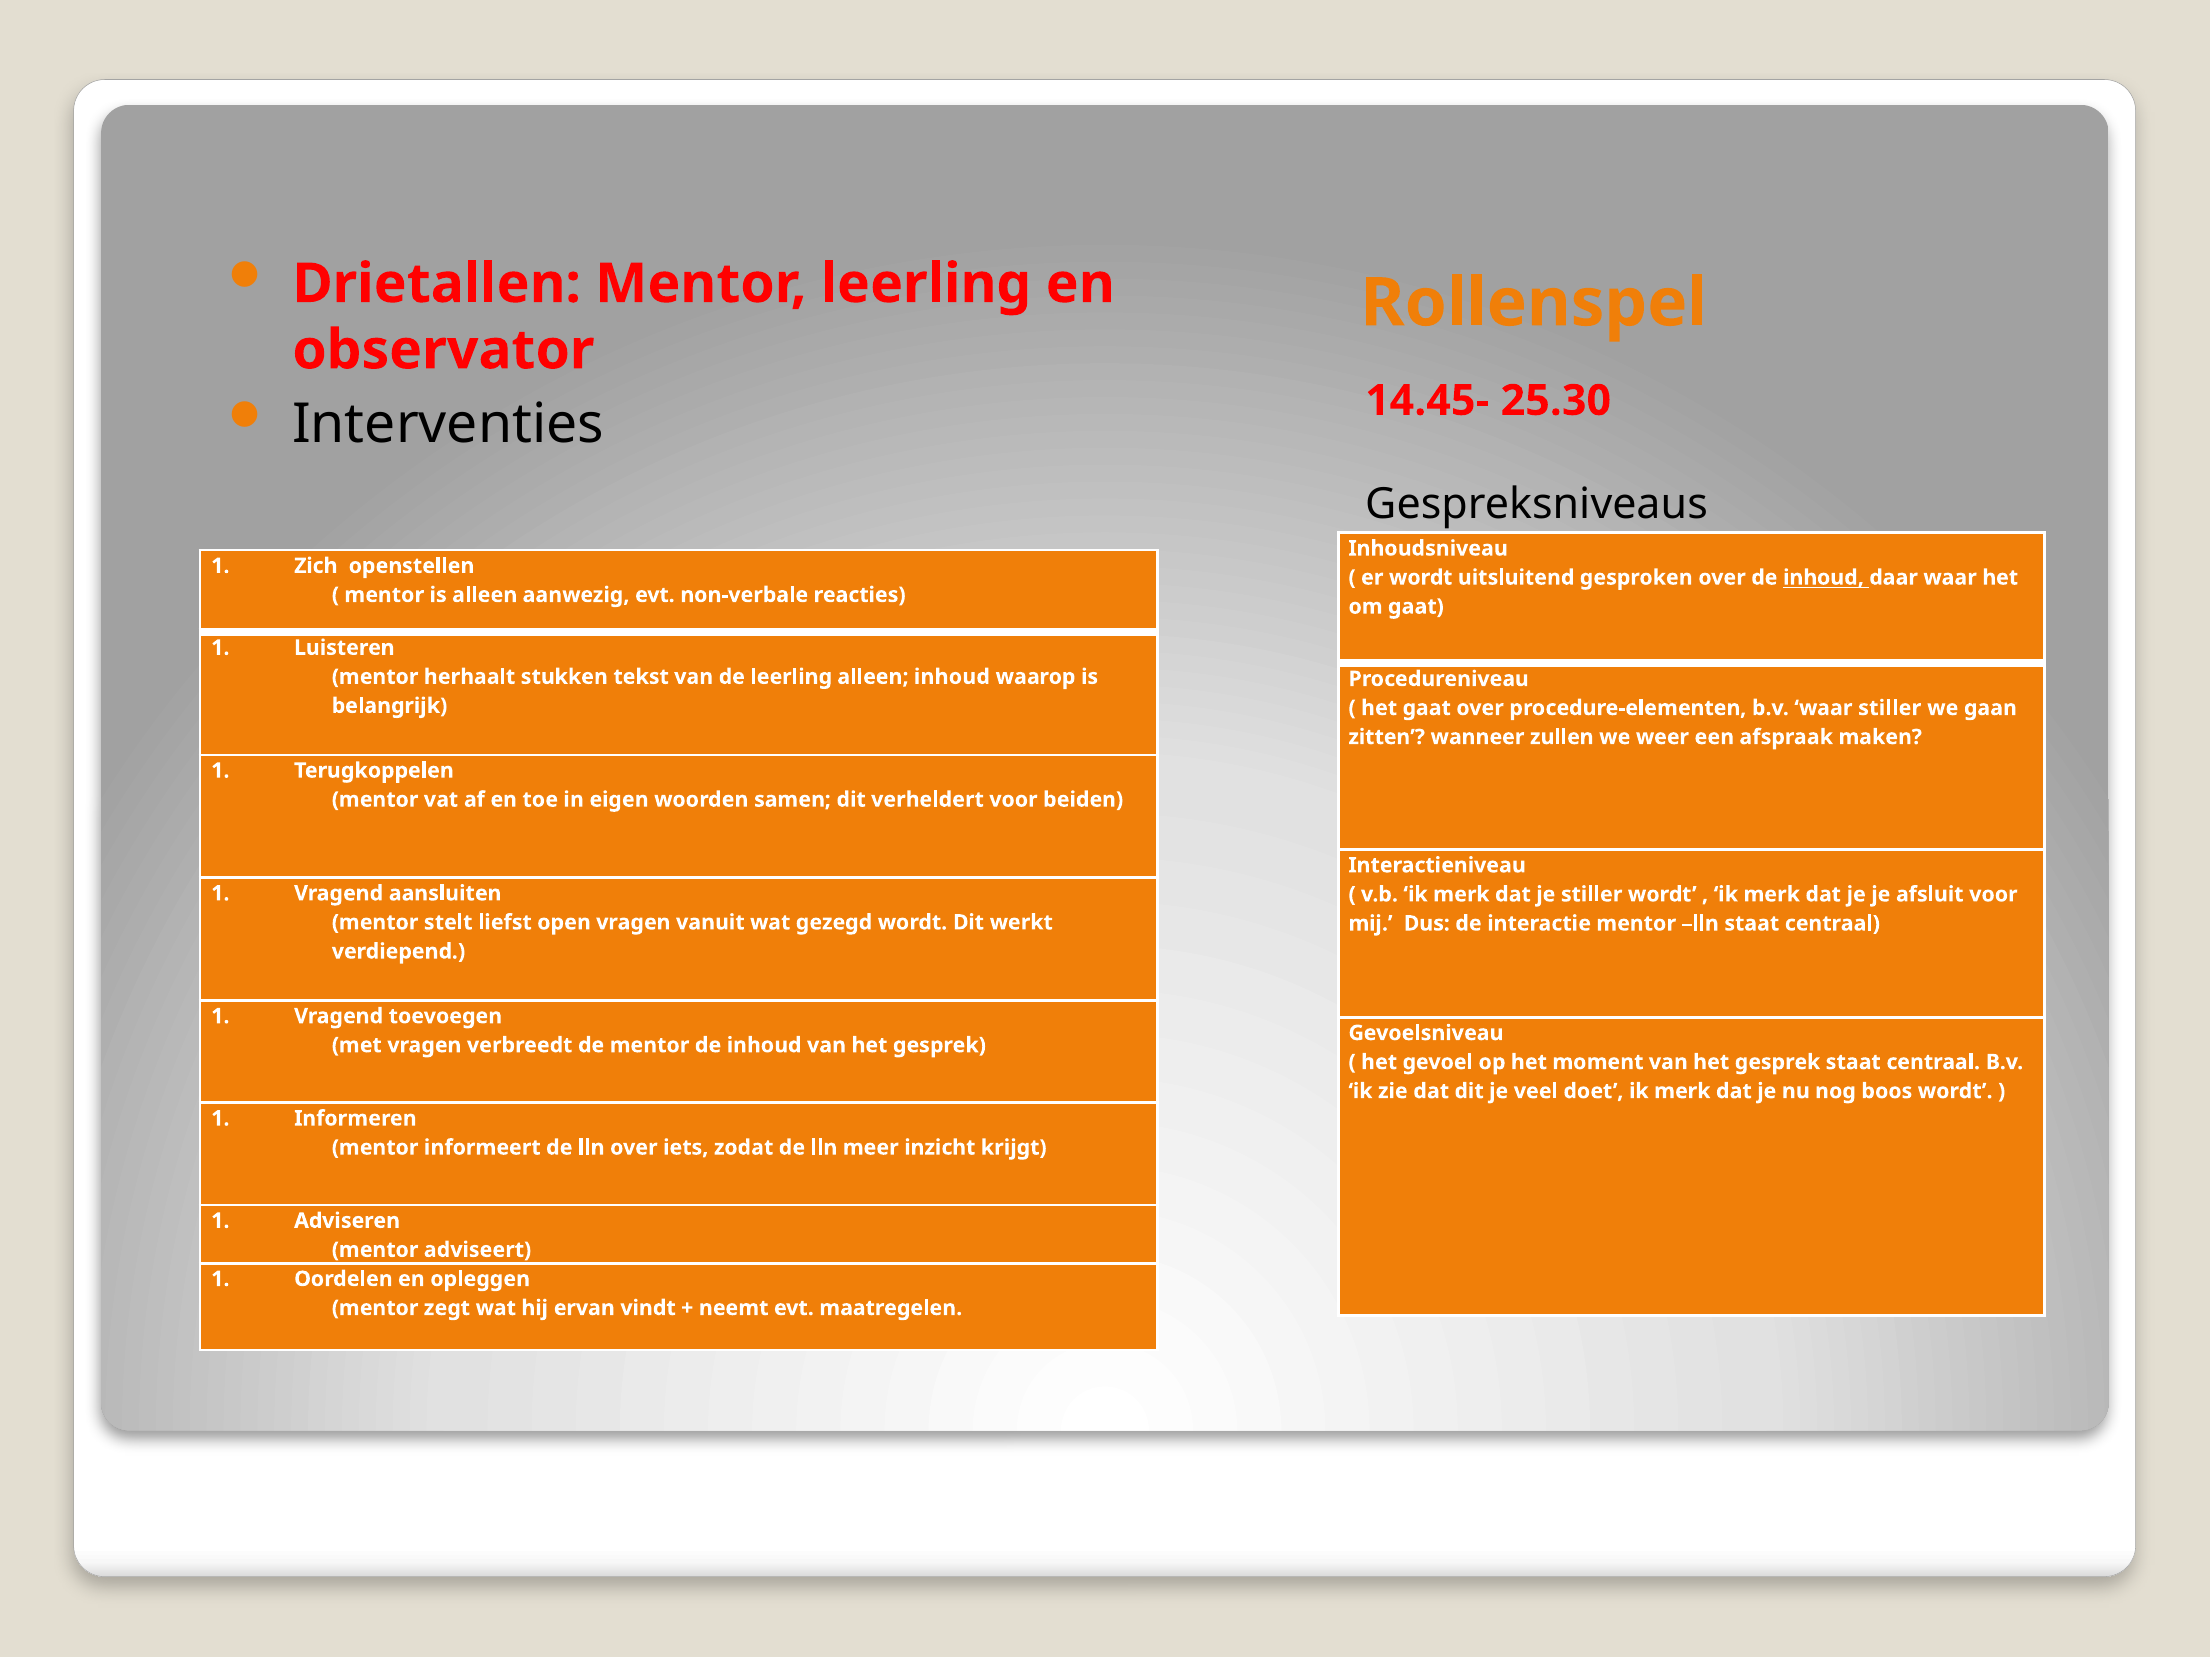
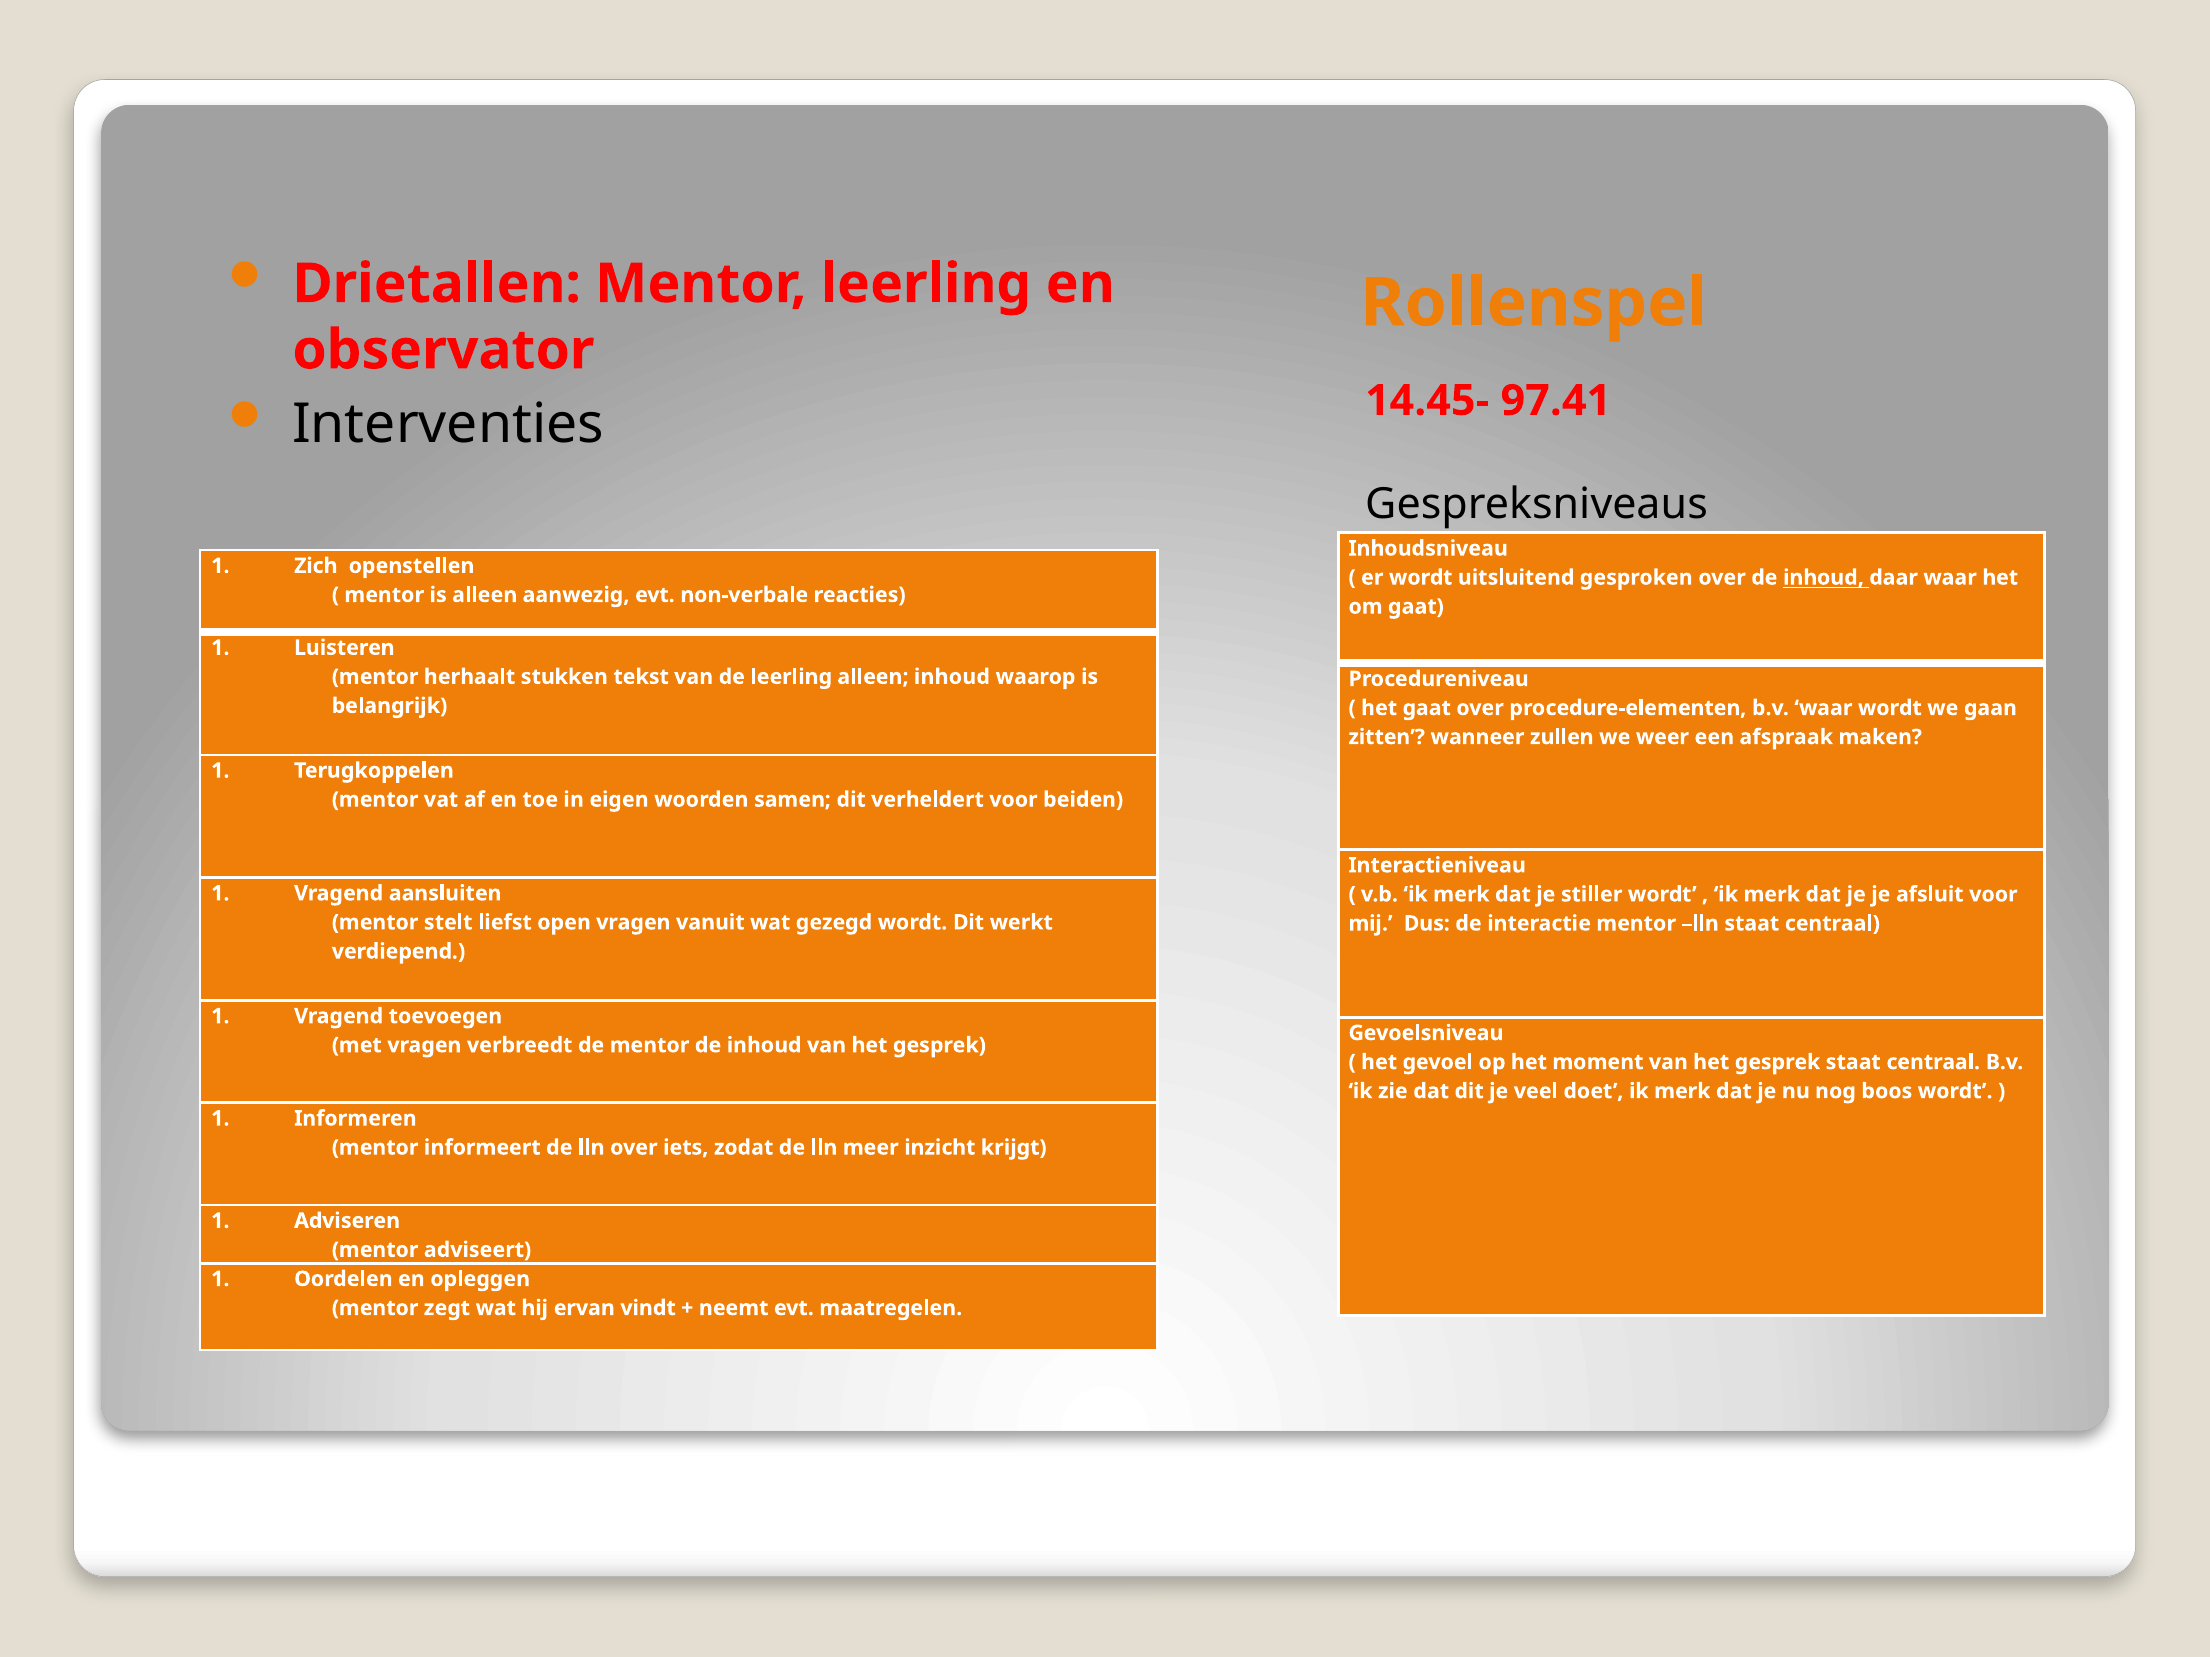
25.30: 25.30 -> 97.41 (1556, 401)
waar stiller: stiller -> wordt (1890, 708)
